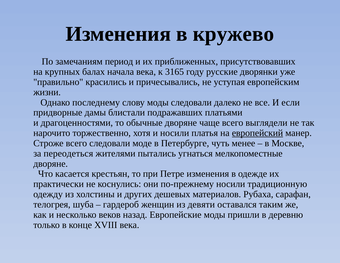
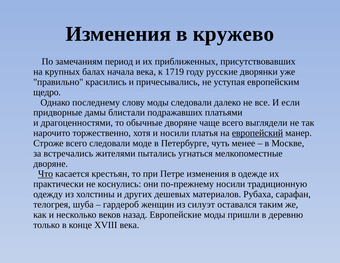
3165: 3165 -> 1719 (175, 72)
жизни: жизни -> щедро (47, 92)
переодеться: переодеться -> встречались (68, 153)
Что underline: none -> present (46, 174)
девяти: девяти -> силуэт (201, 204)
